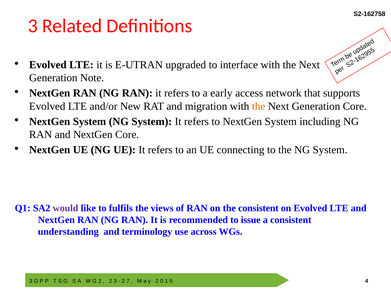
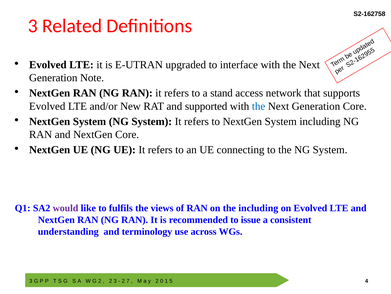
early: early -> stand (222, 93)
migration: migration -> supported (206, 106)
the colour: orange -> blue (259, 106)
the consistent: consistent -> including (258, 208)
